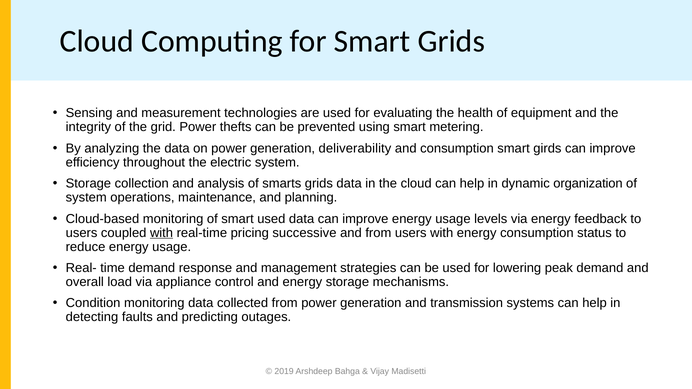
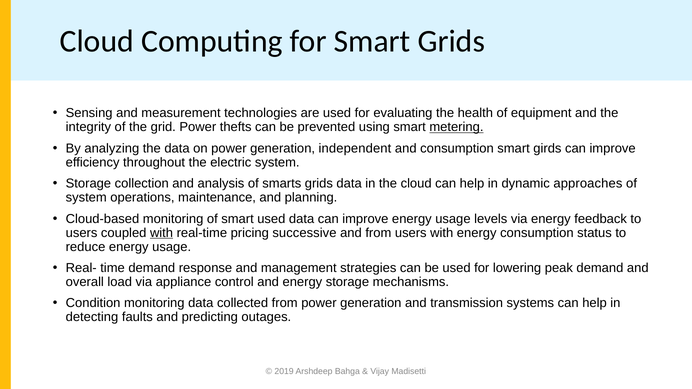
metering underline: none -> present (456, 127)
deliverability: deliverability -> independent (355, 148)
organization: organization -> approaches (588, 184)
